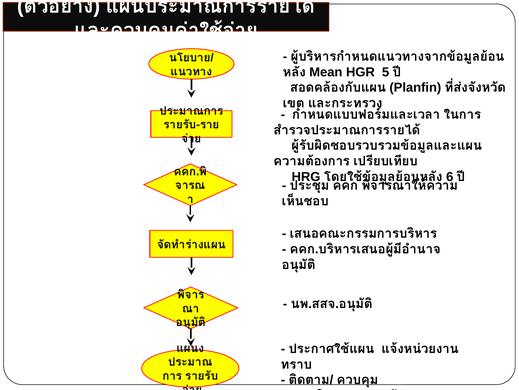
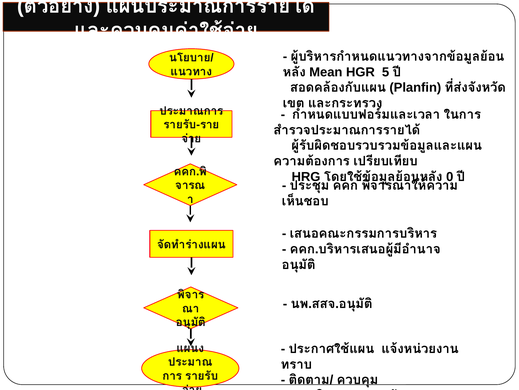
6: 6 -> 0 (450, 177)
